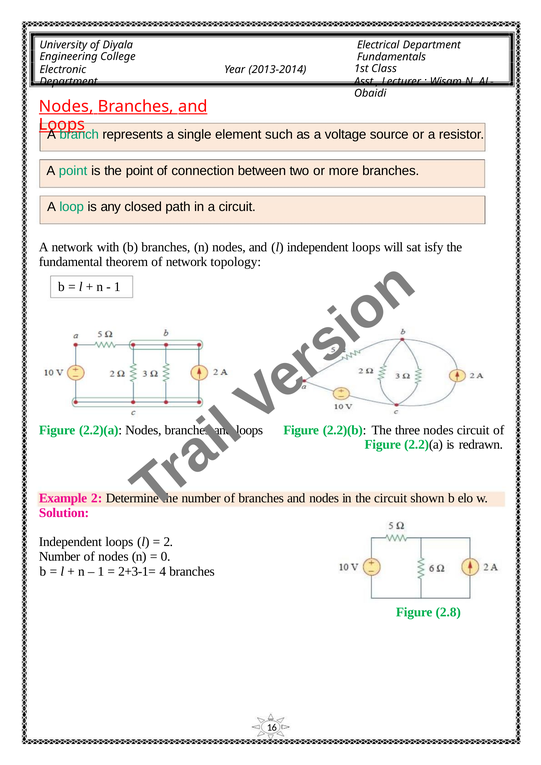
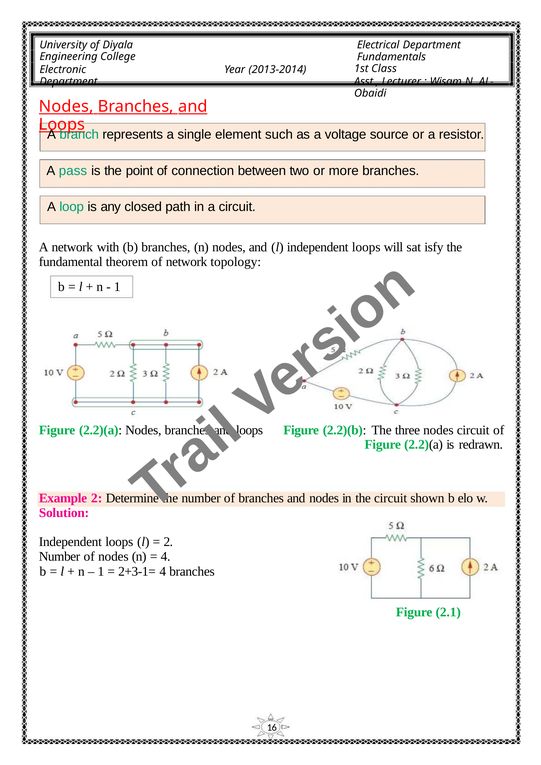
A point: point -> pass (73, 171)
0: 0 -> 4 (166, 557)
2.8: 2.8 -> 2.1 (448, 613)
